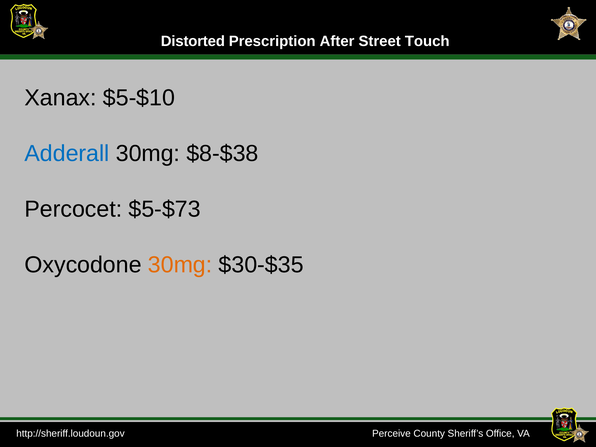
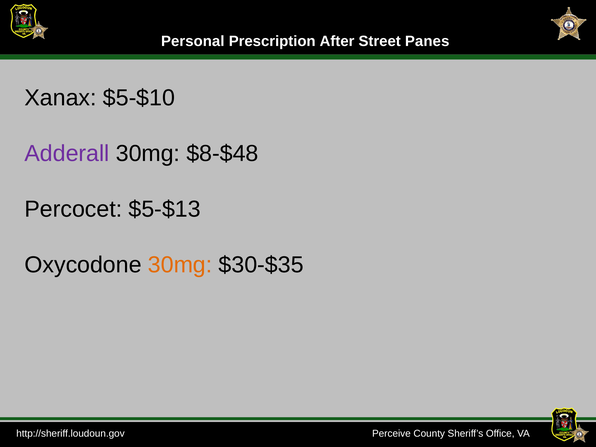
Distorted: Distorted -> Personal (193, 41)
Touch: Touch -> Panes (427, 41)
Adderall colour: blue -> purple (67, 154)
$8-$38: $8-$38 -> $8-$48 (222, 154)
$5-$73: $5-$73 -> $5-$13 (165, 209)
